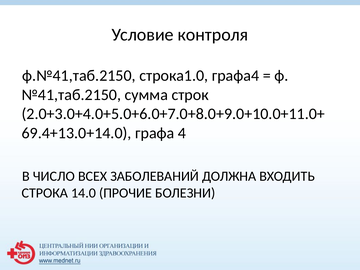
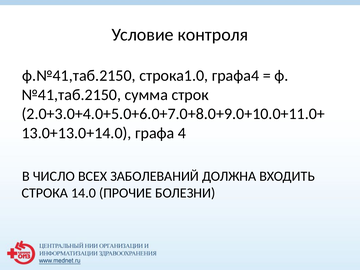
69.4+13.0+14.0: 69.4+13.0+14.0 -> 13.0+13.0+14.0 (77, 133)
